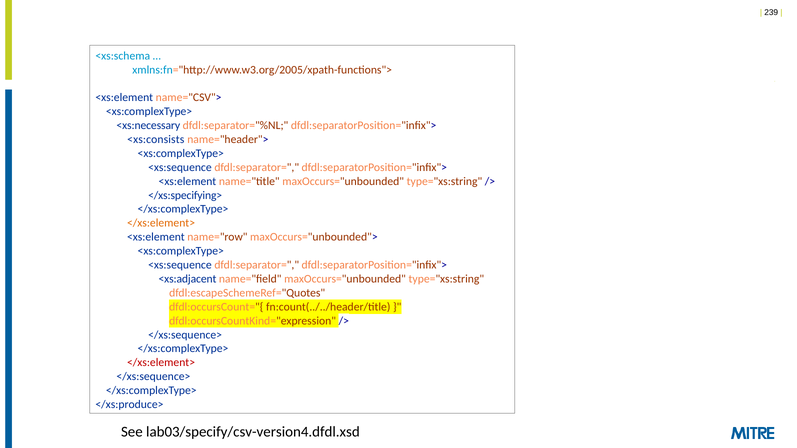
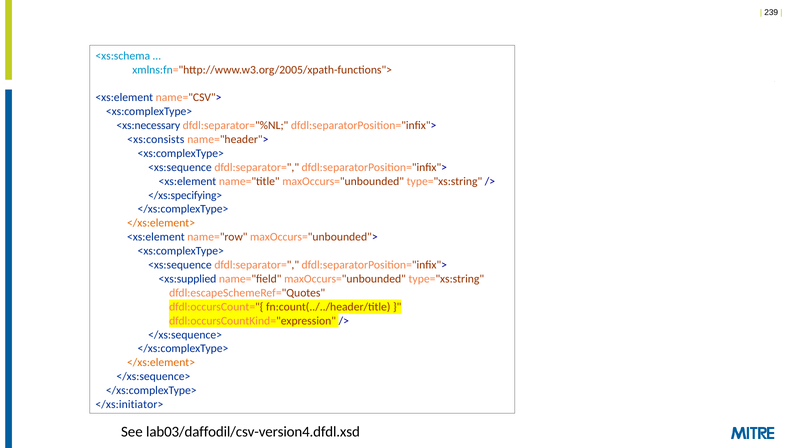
<xs:adjacent: <xs:adjacent -> <xs:supplied (187, 279)
</xs:element> colour: red -> orange (161, 363)
</xs:produce>: </xs:produce> -> </xs:initiator> (129, 405)
lab03/specify/csv-version4.dfdl.xsd: lab03/specify/csv-version4.dfdl.xsd -> lab03/daffodil/csv-version4.dfdl.xsd (253, 432)
